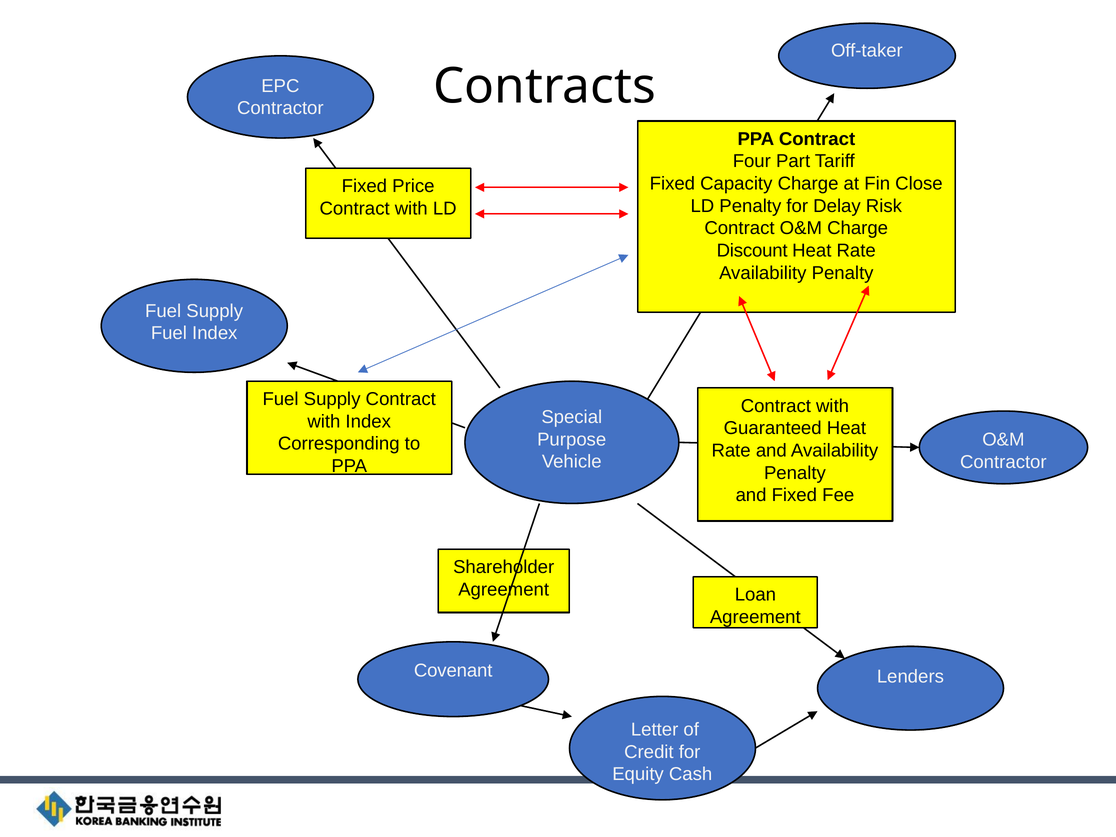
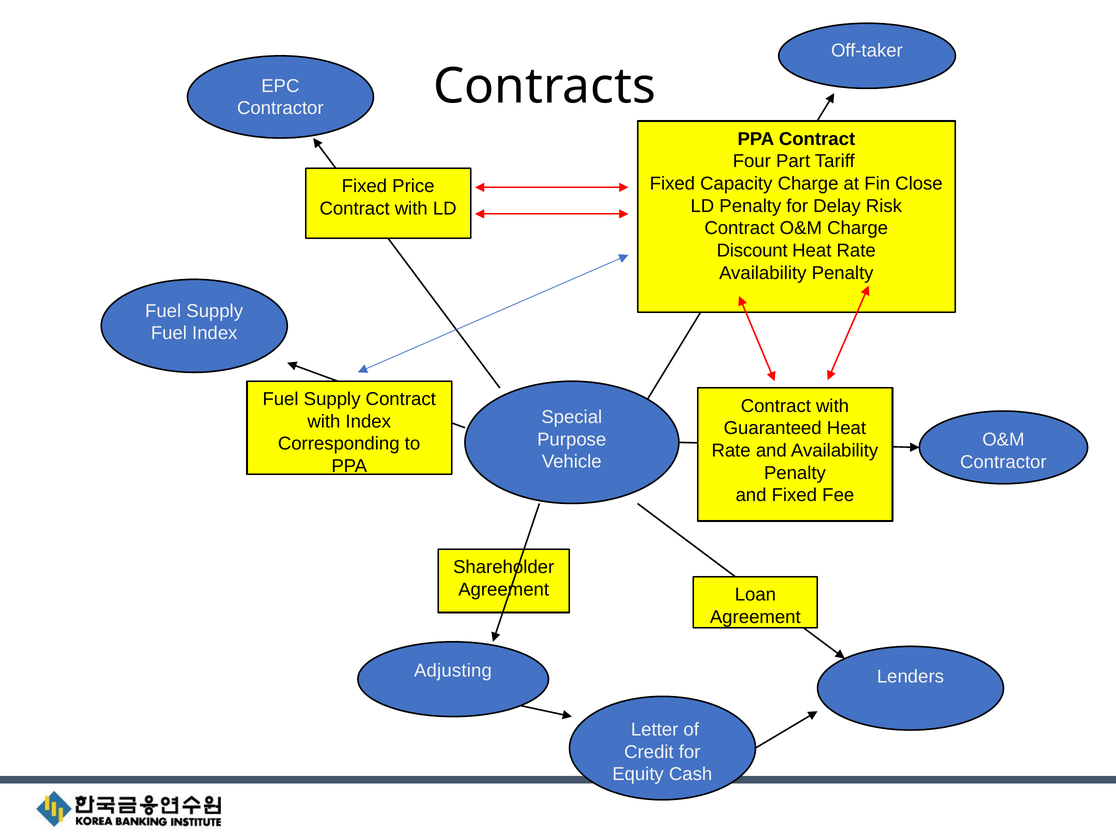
Covenant: Covenant -> Adjusting (453, 671)
